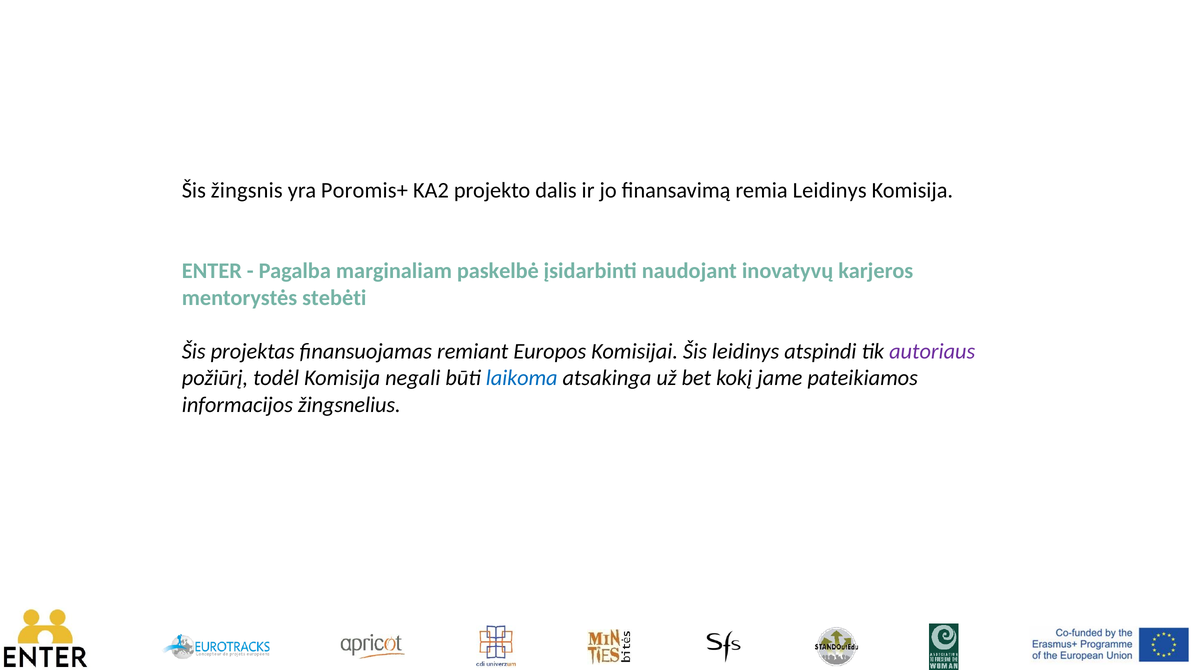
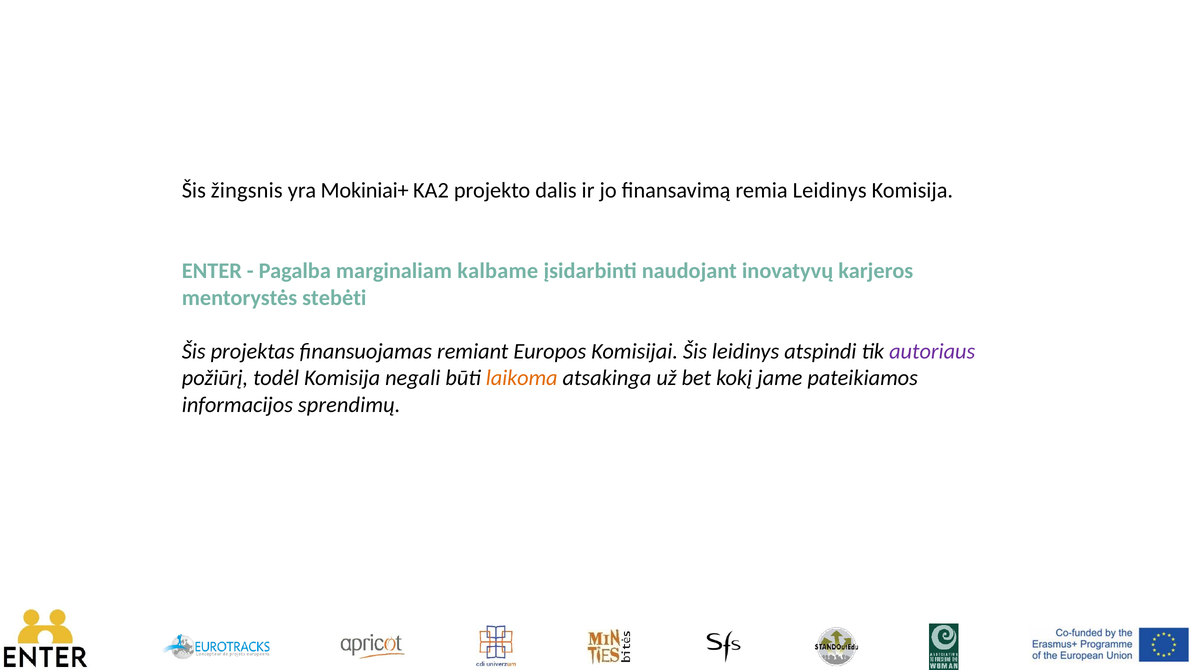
Poromis+: Poromis+ -> Mokiniai+ (365, 190)
paskelbė: paskelbė -> kalbame (498, 271)
laikoma colour: blue -> orange (522, 378)
žingsnelius: žingsnelius -> sprendimų (349, 405)
